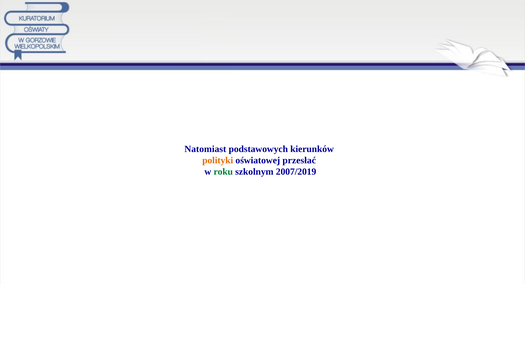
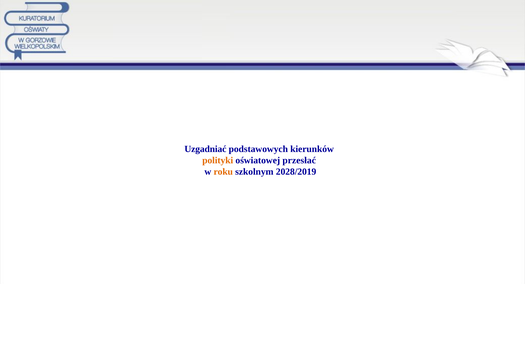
Natomiast: Natomiast -> Uzgadniać (205, 149)
roku colour: green -> orange (223, 172)
2007/2019: 2007/2019 -> 2028/2019 (296, 172)
